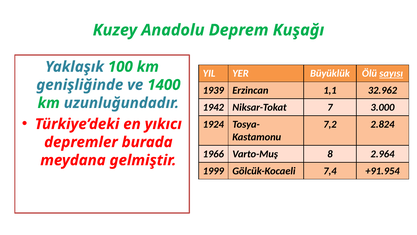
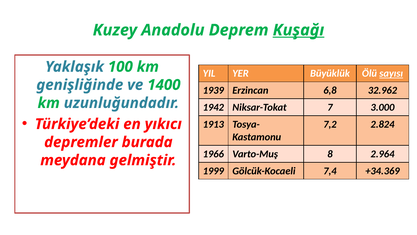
Kuşağı underline: none -> present (298, 30)
1,1: 1,1 -> 6,8 (330, 90)
1924: 1924 -> 1913 (213, 124)
+91.954: +91.954 -> +34.369 (383, 171)
